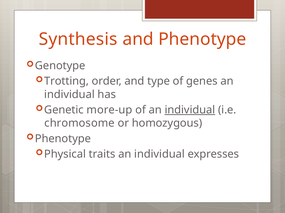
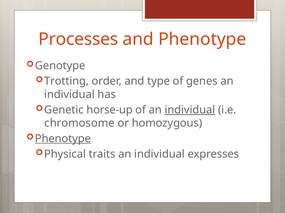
Synthesis: Synthesis -> Processes (78, 39)
more-up: more-up -> horse-up (110, 110)
Phenotype underline: none -> present (63, 139)
